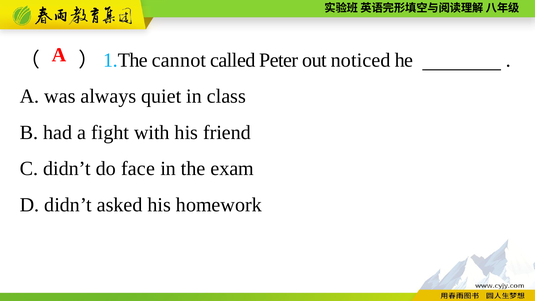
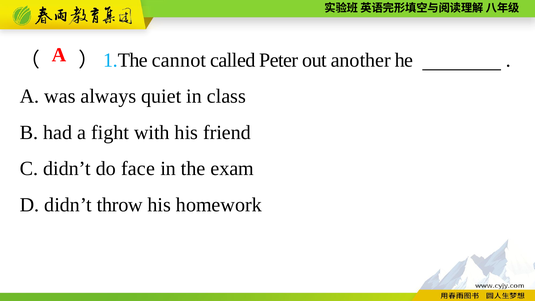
noticed: noticed -> another (361, 60)
asked: asked -> throw (120, 205)
